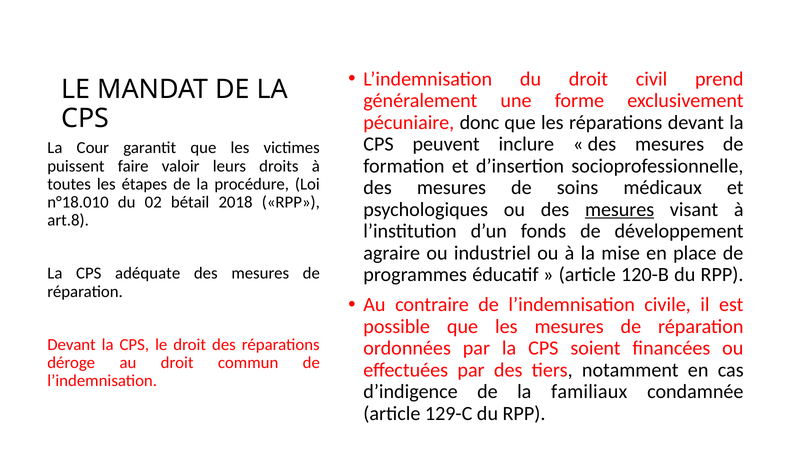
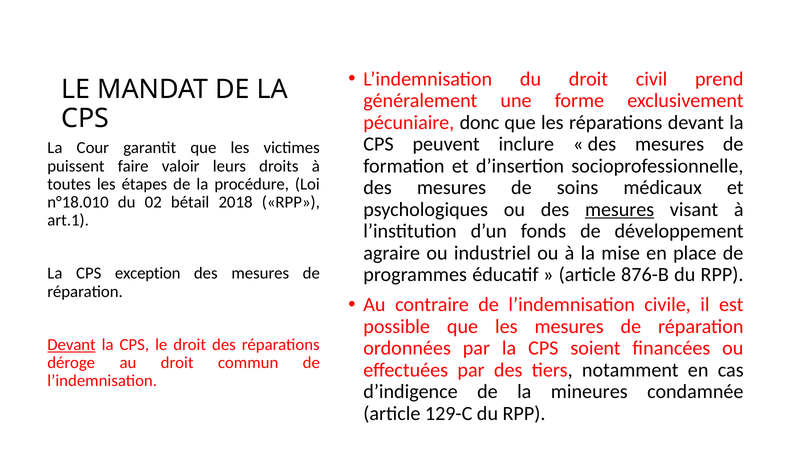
art.8: art.8 -> art.1 (68, 220)
120-B: 120-B -> 876-B (645, 275)
adéquate: adéquate -> exception (148, 273)
Devant underline: none -> present (72, 344)
familiaux: familiaux -> mineures (589, 392)
